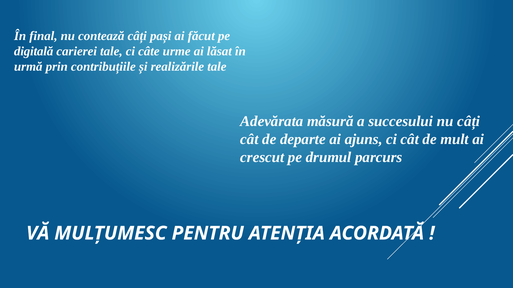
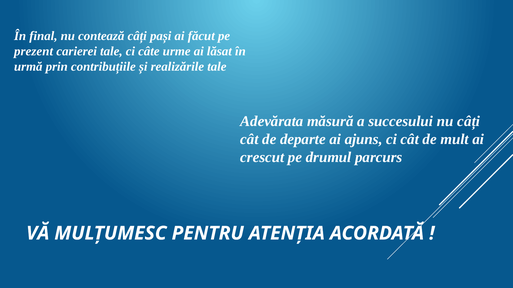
digitală: digitală -> prezent (34, 51)
